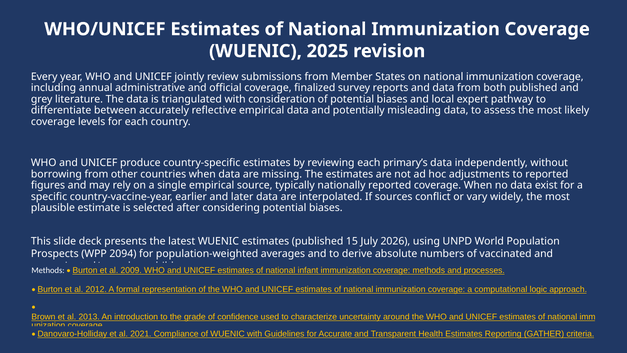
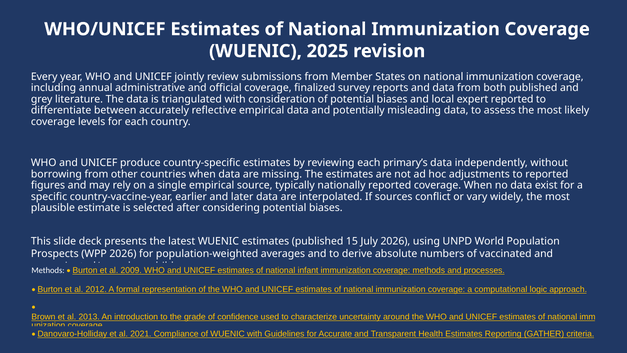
expert pathway: pathway -> reported (512, 99)
WPP 2094: 2094 -> 2026 (123, 254)
